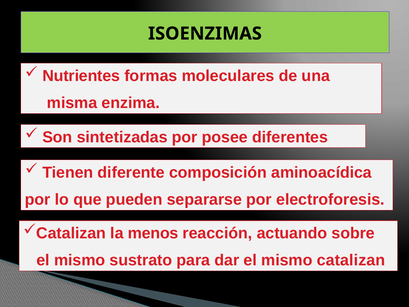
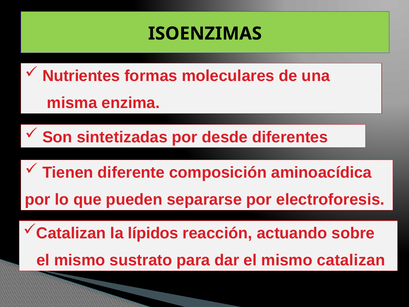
posee: posee -> desde (225, 137)
menos: menos -> lípidos (153, 233)
